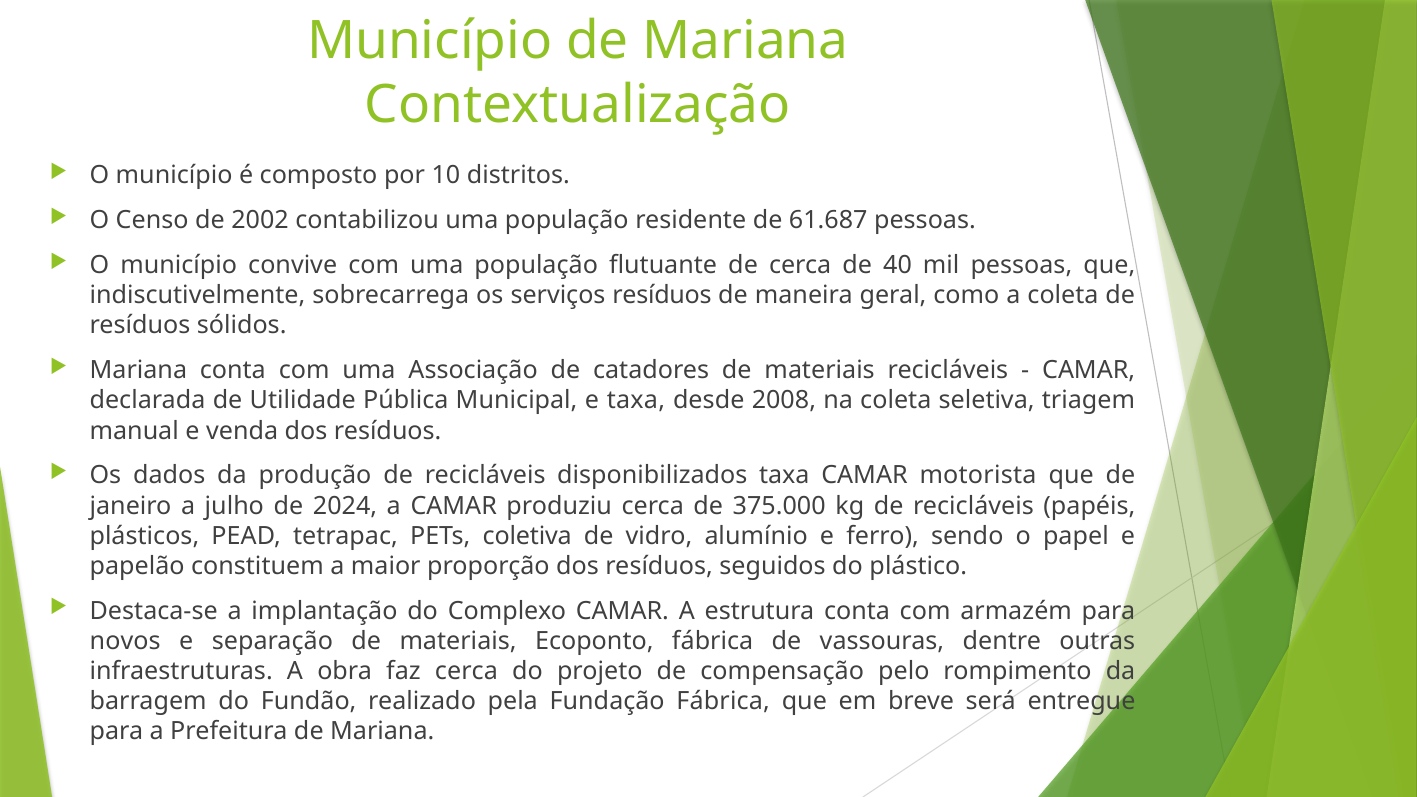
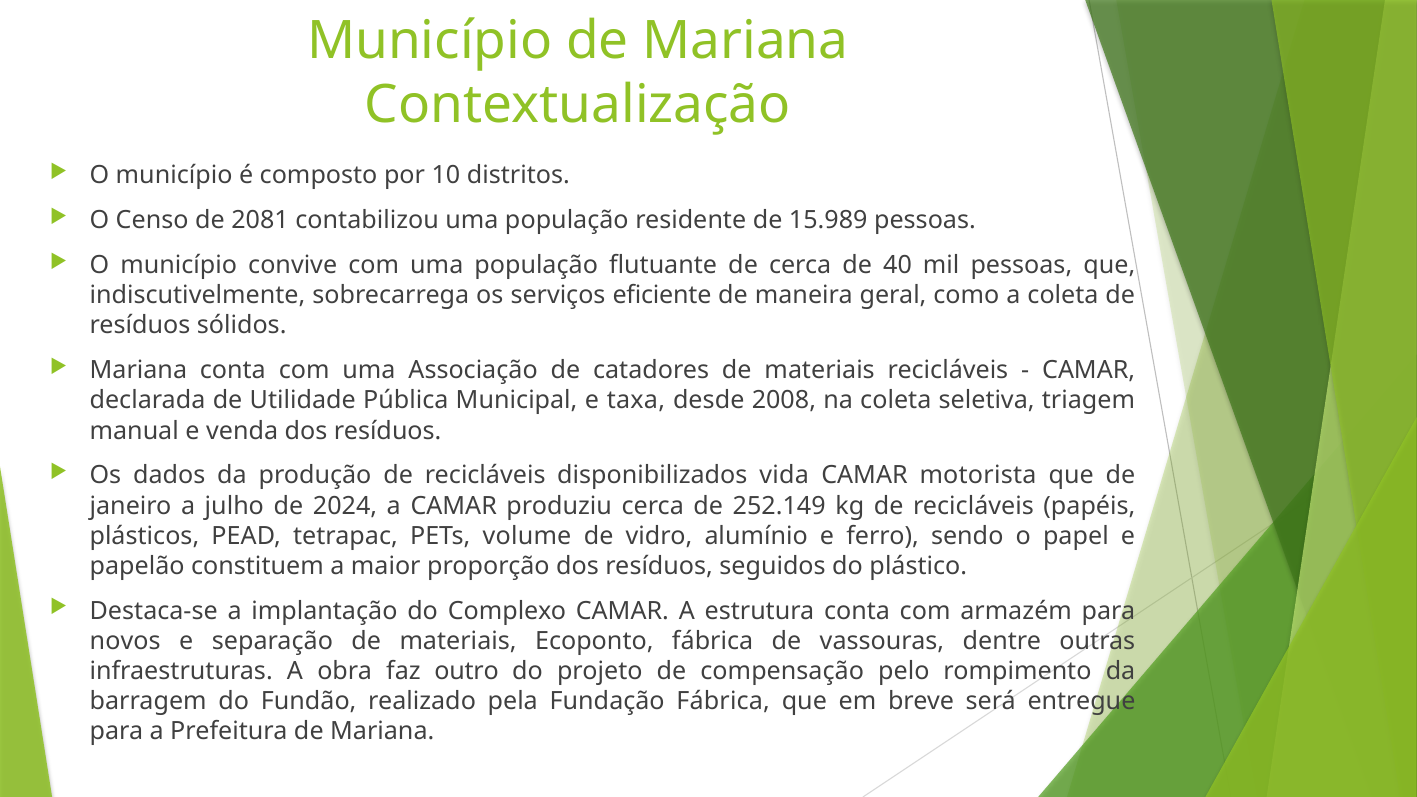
2002: 2002 -> 2081 (260, 221)
61.687: 61.687 -> 15.989 (828, 221)
serviços resíduos: resíduos -> eficiente (662, 296)
disponibilizados taxa: taxa -> vida (784, 476)
375.000: 375.000 -> 252.149 (779, 506)
coletiva: coletiva -> volume (527, 536)
faz cerca: cerca -> outro (467, 671)
